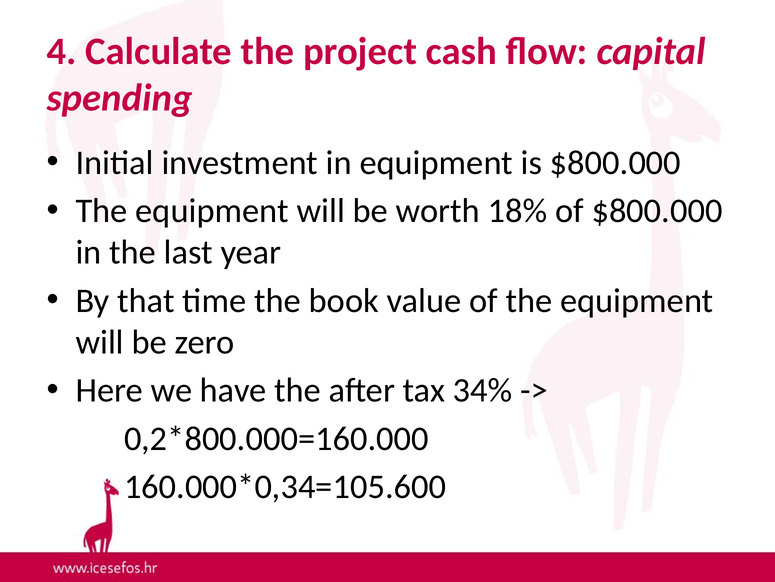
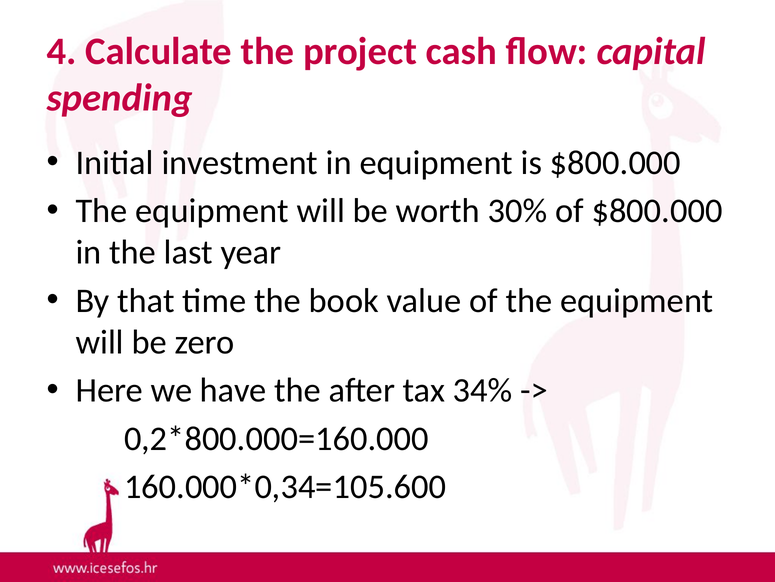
18%: 18% -> 30% (518, 211)
